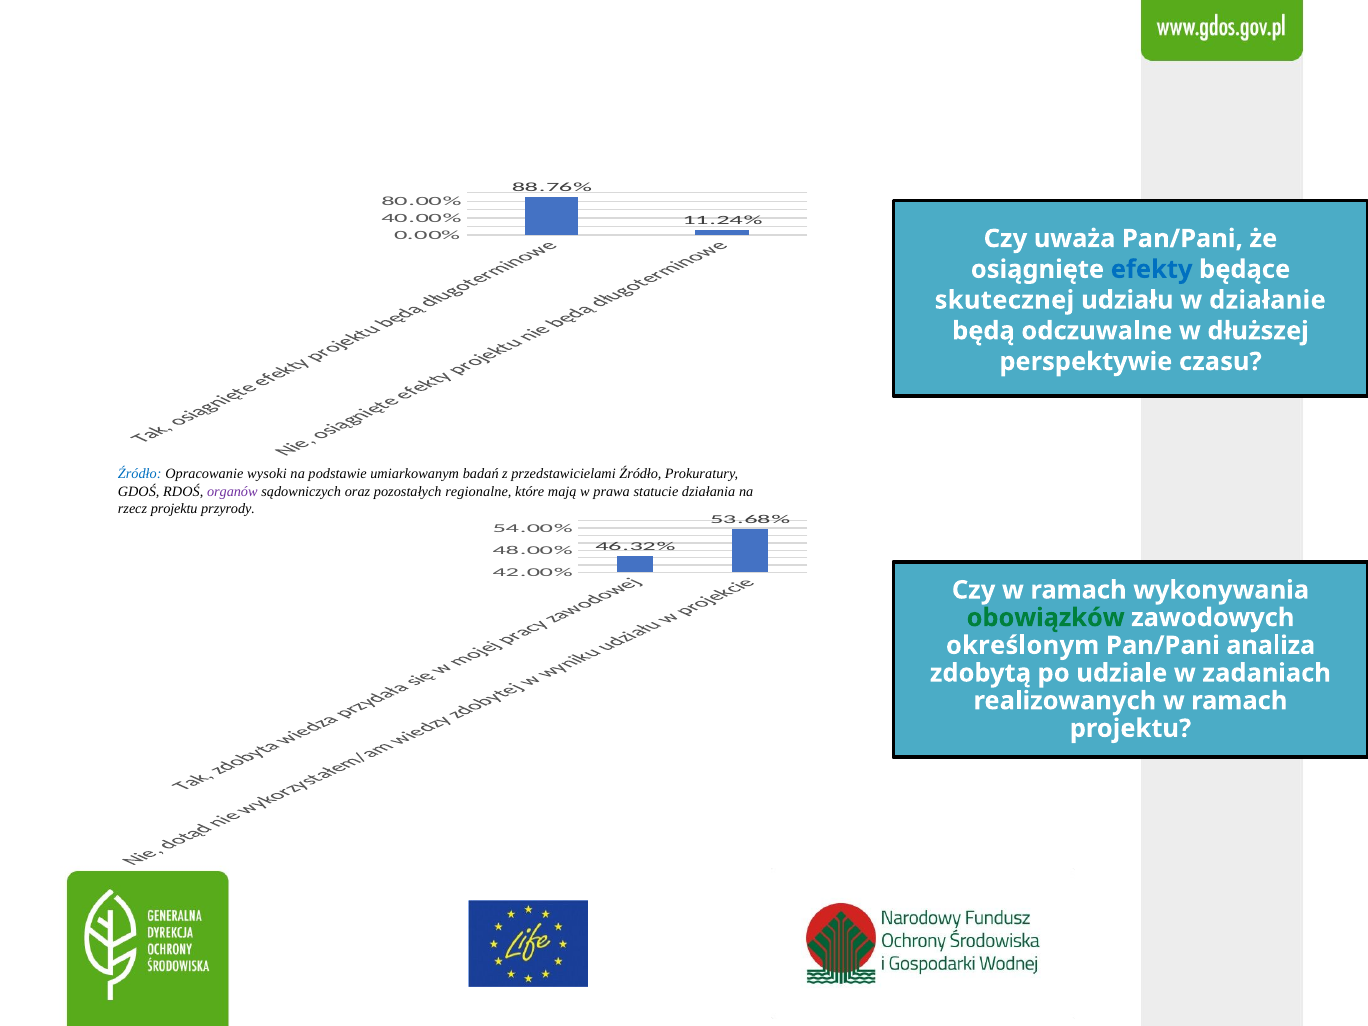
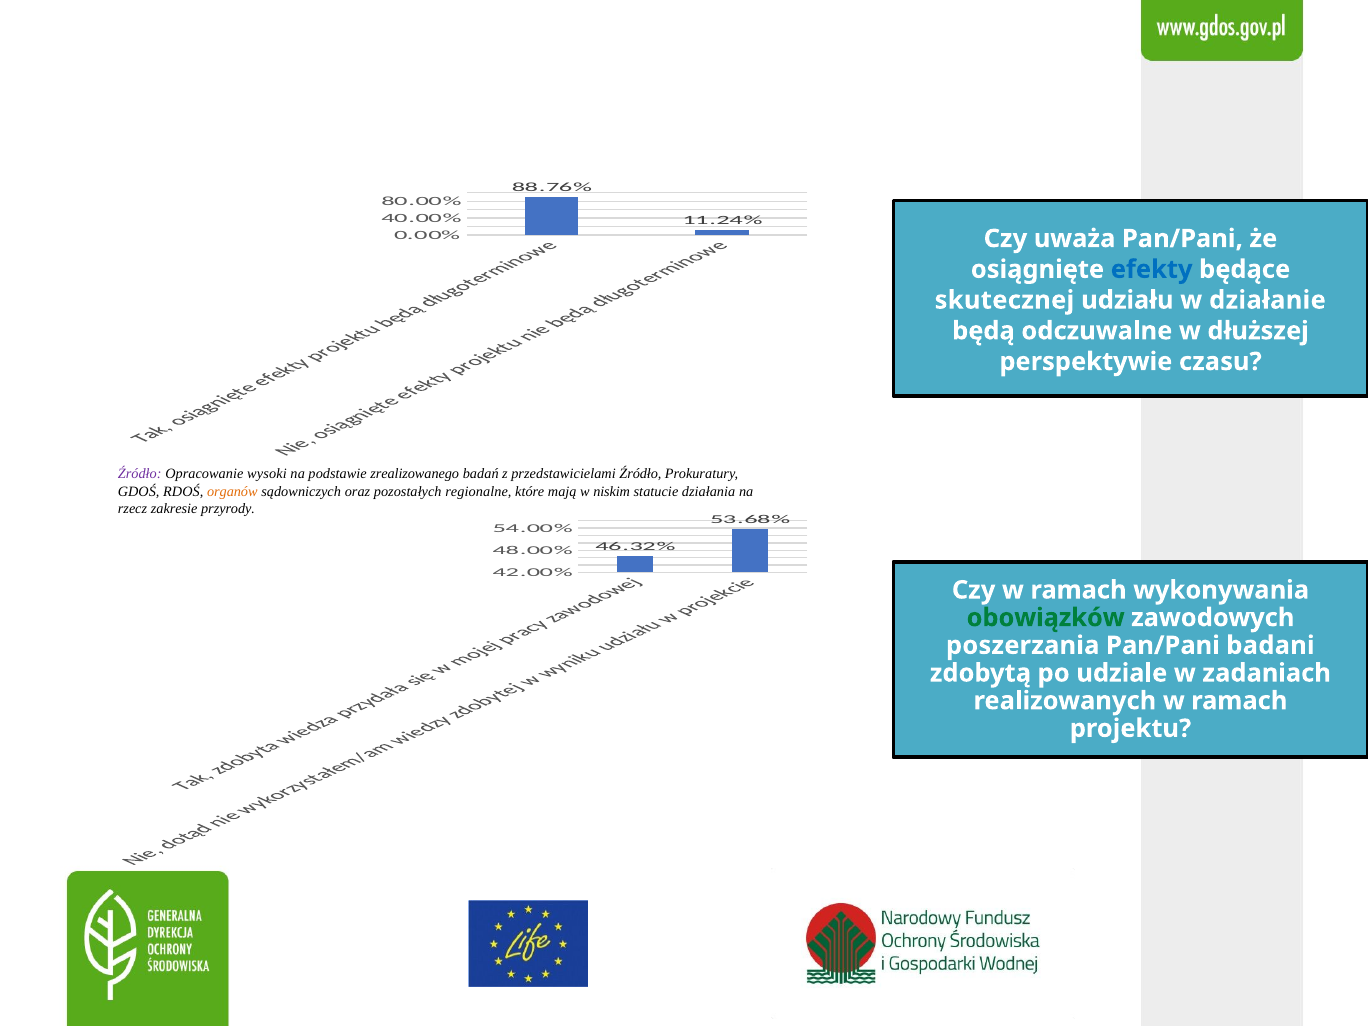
Źródło colour: blue -> purple (140, 474)
umiarkowanym: umiarkowanym -> zrealizowanego (415, 474)
organów colour: purple -> orange (232, 491)
prawa: prawa -> niskim (612, 491)
rzecz projektu: projektu -> zakresie (174, 509)
określonym: określonym -> poszerzania (1023, 645)
analiza: analiza -> badani (1270, 645)
